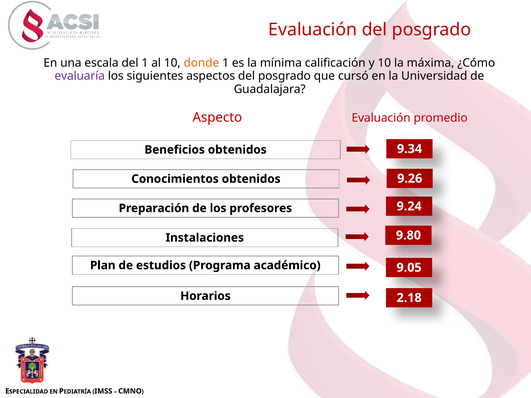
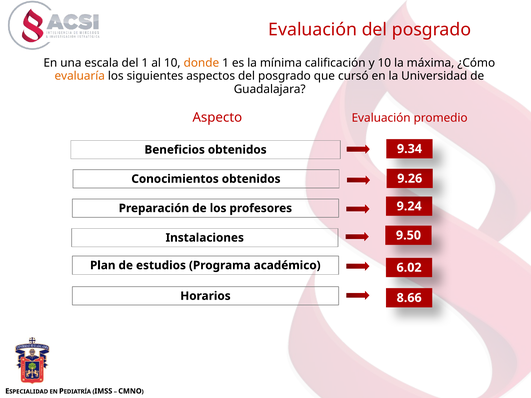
evaluaría colour: purple -> orange (80, 76)
9.80: 9.80 -> 9.50 (408, 235)
9.05: 9.05 -> 6.02 (409, 268)
2.18: 2.18 -> 8.66 (409, 298)
